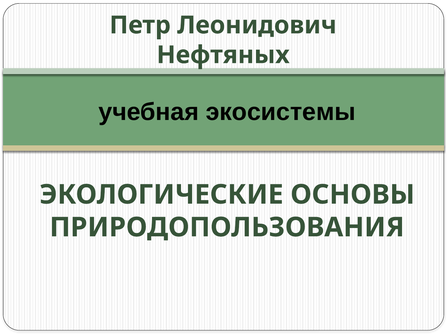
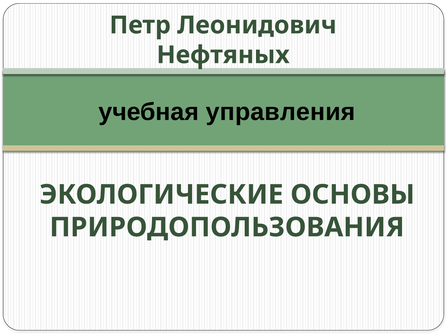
экосистемы: экосистемы -> управления (281, 112)
